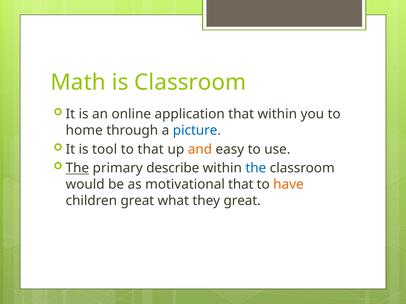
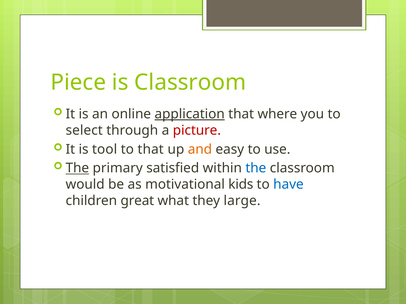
Math: Math -> Piece (78, 82)
application underline: none -> present (190, 114)
that within: within -> where (277, 114)
home: home -> select (84, 131)
picture colour: blue -> red (197, 131)
describe: describe -> satisfied (173, 168)
motivational that: that -> kids (241, 185)
have colour: orange -> blue (288, 185)
they great: great -> large (242, 201)
